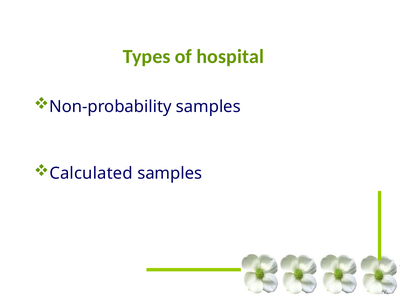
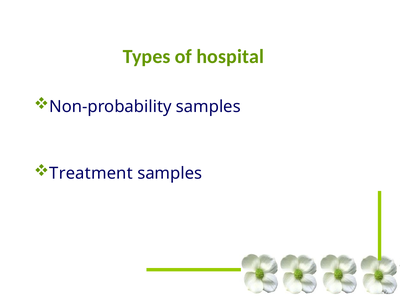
Calculated: Calculated -> Treatment (91, 173)
